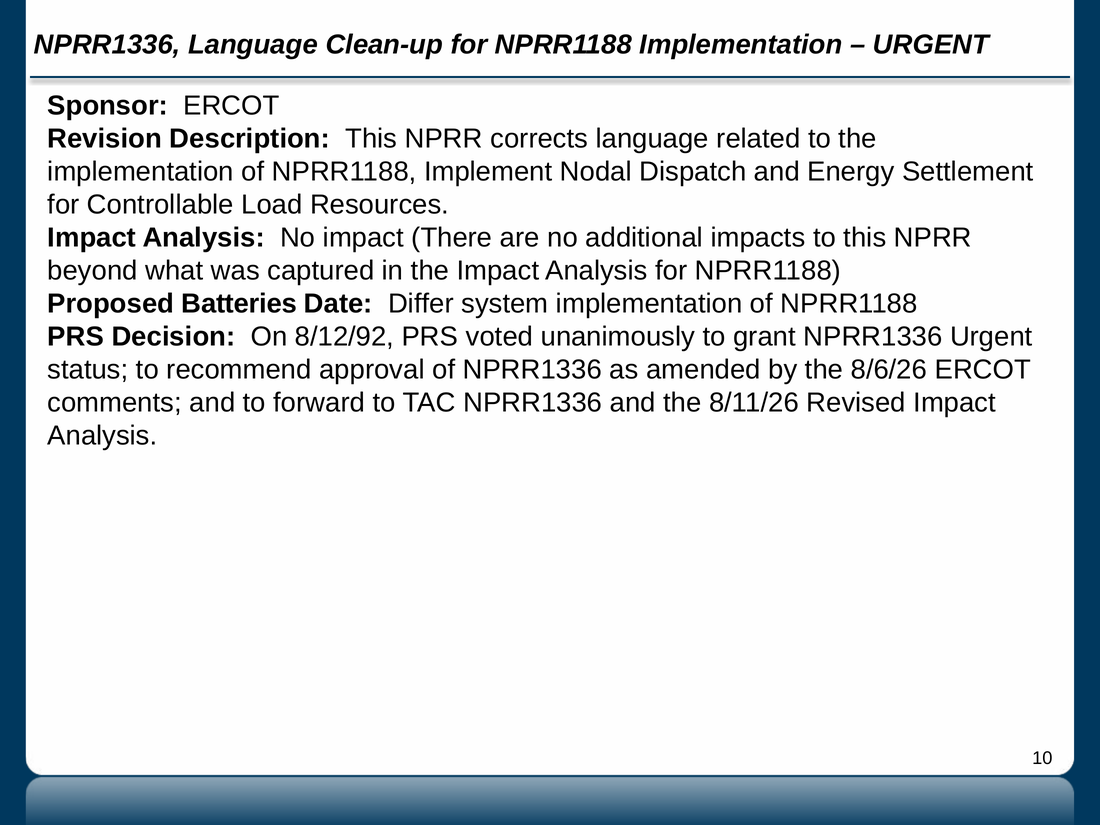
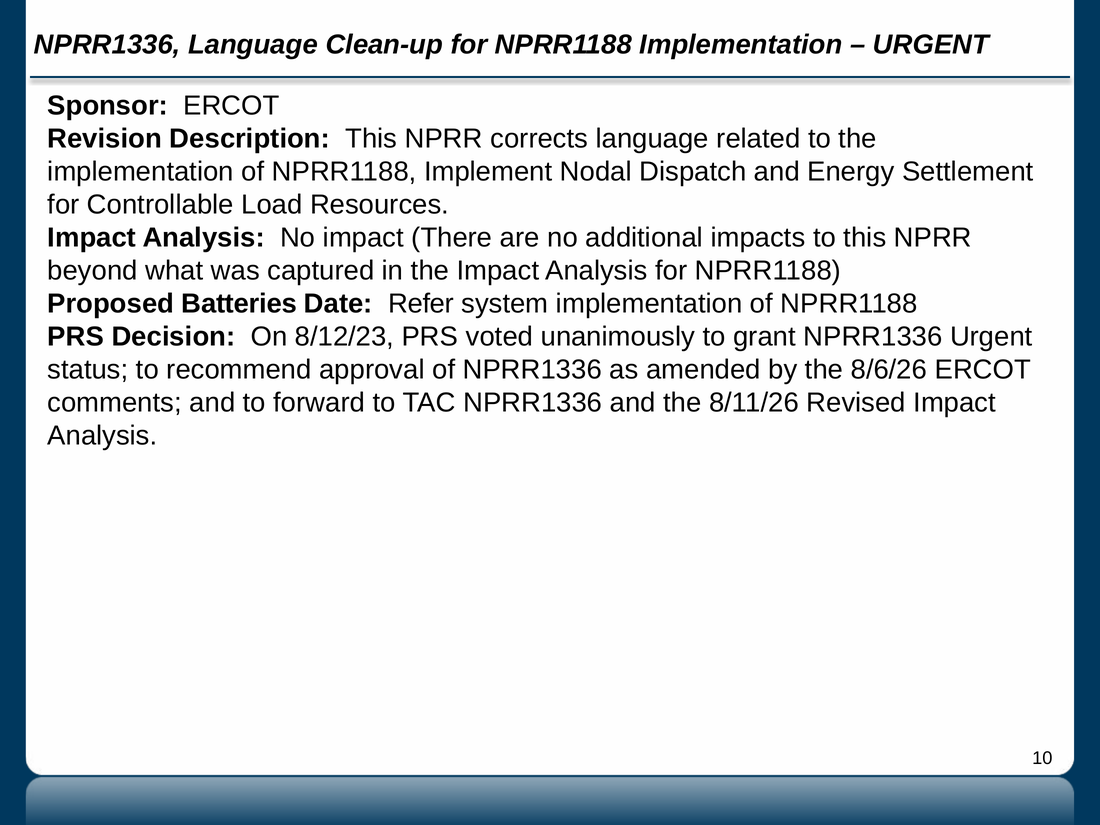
Differ: Differ -> Refer (421, 303)
8/12/92: 8/12/92 -> 8/12/23 (344, 336)
